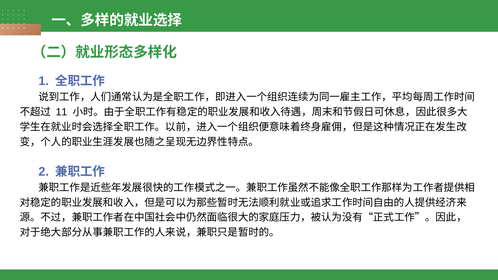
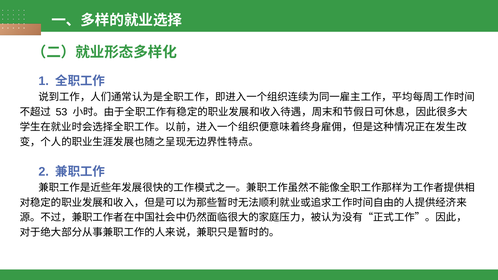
11: 11 -> 53 (62, 112)
